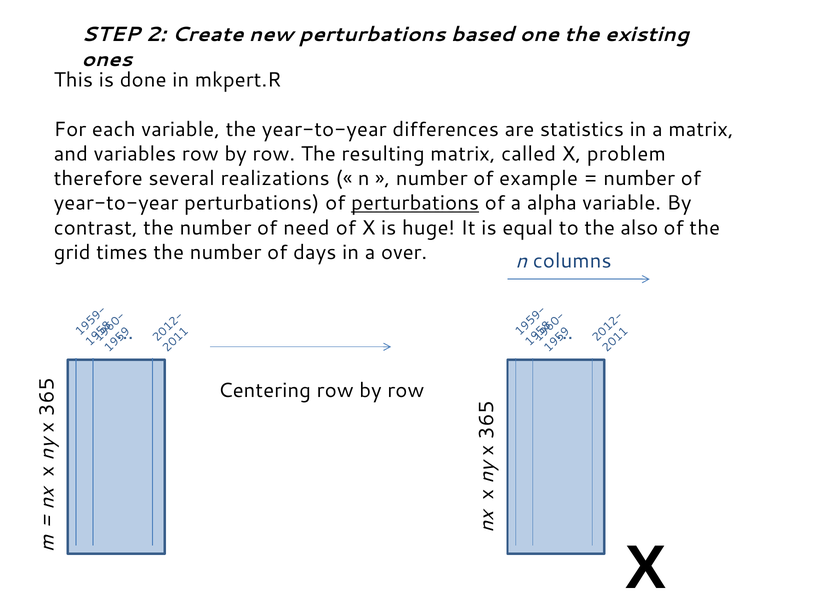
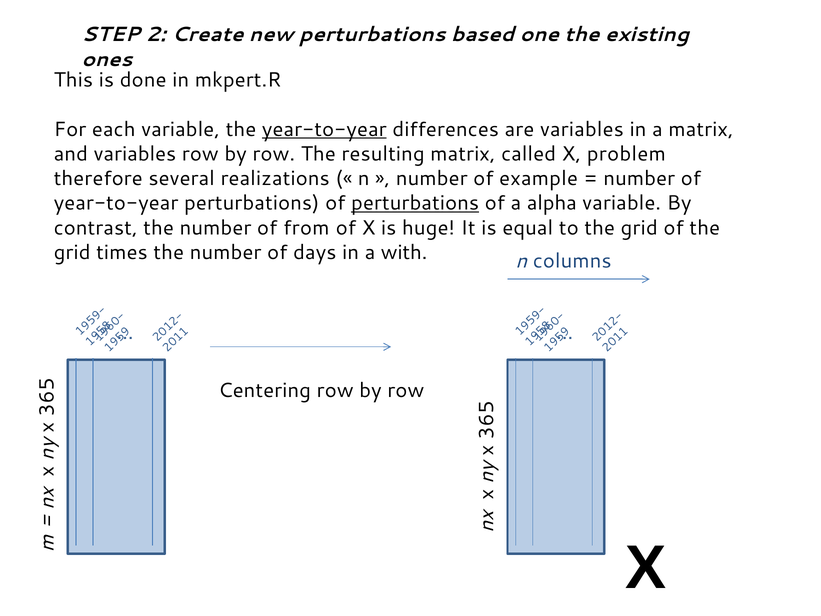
year-to-year underline: none -> present (324, 129)
are statistics: statistics -> variables (582, 129)
need: need -> from (306, 228)
to the also: also -> grid (639, 228)
over: over -> with (404, 252)
